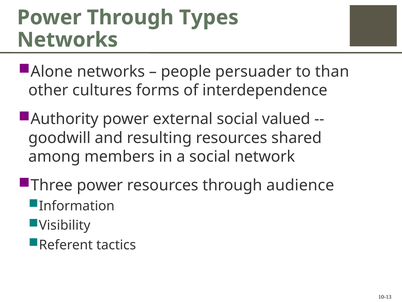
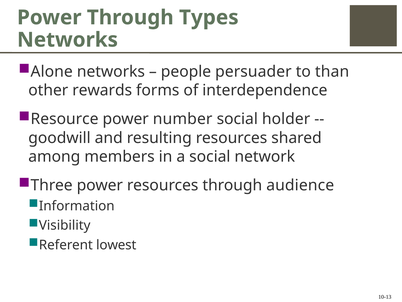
cultures: cultures -> rewards (102, 90)
Authority: Authority -> Resource (65, 119)
external: external -> number (183, 119)
valued: valued -> holder (286, 119)
tactics: tactics -> lowest (116, 245)
